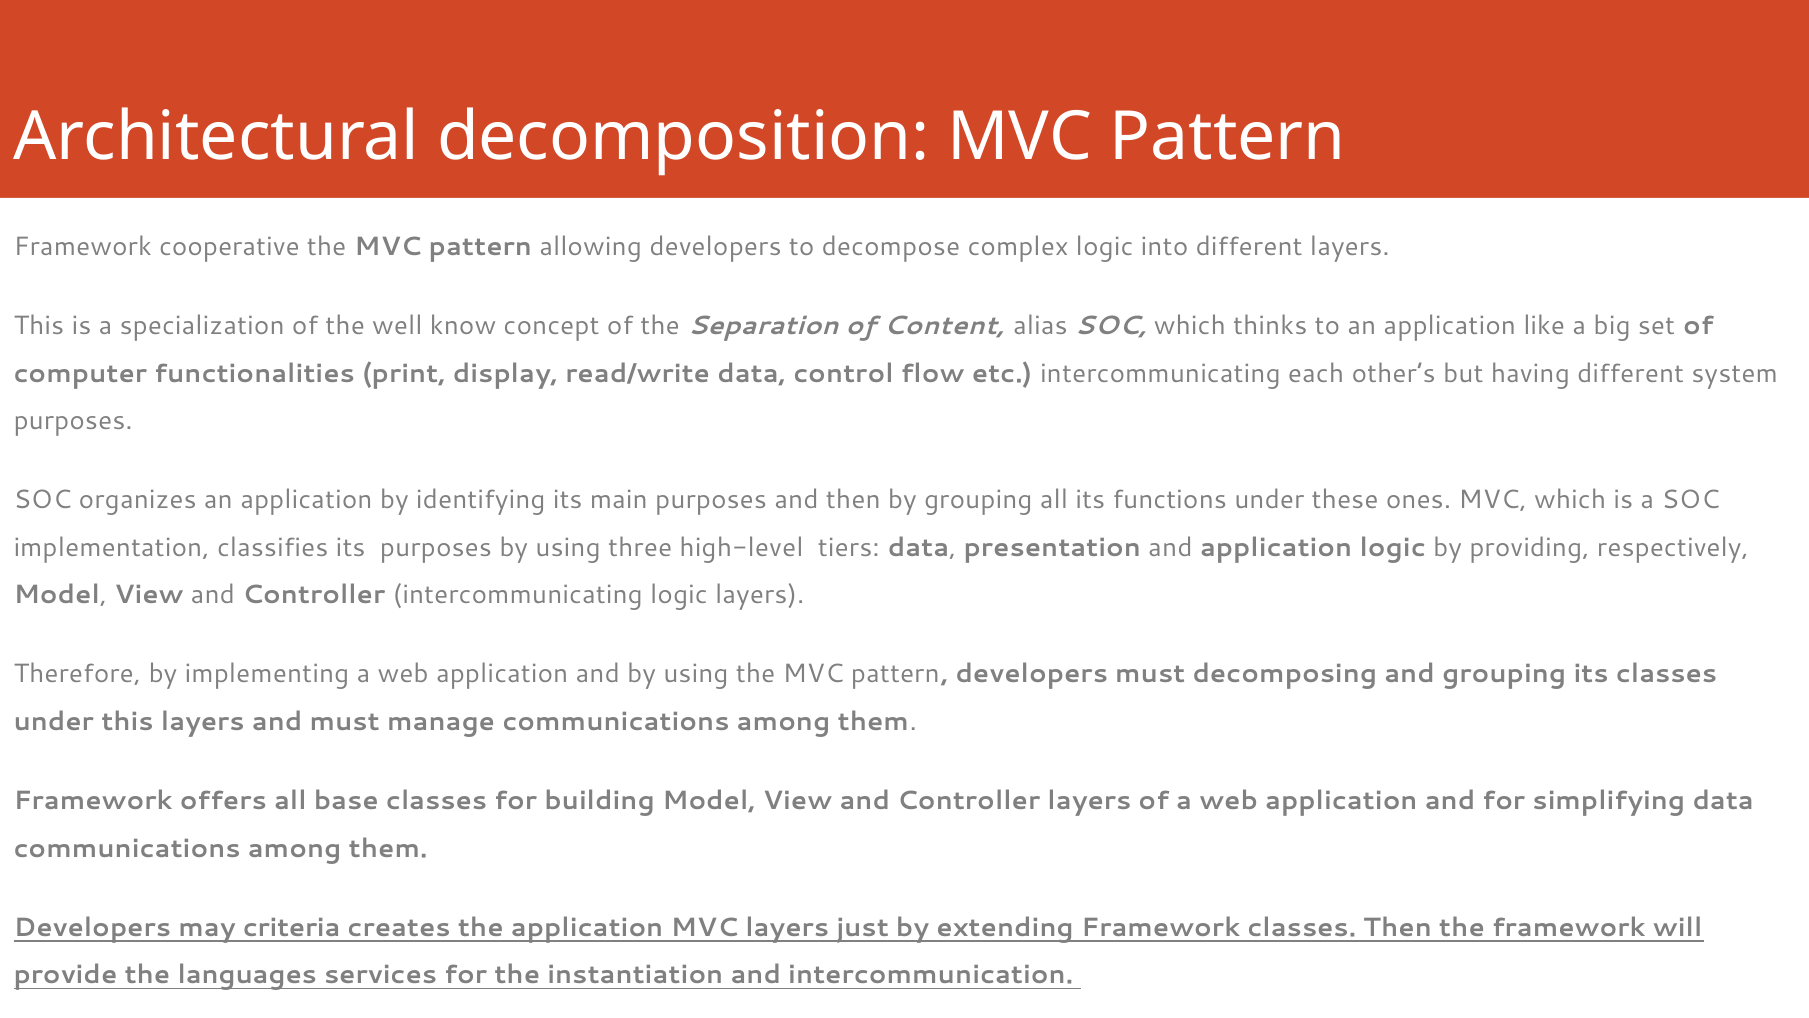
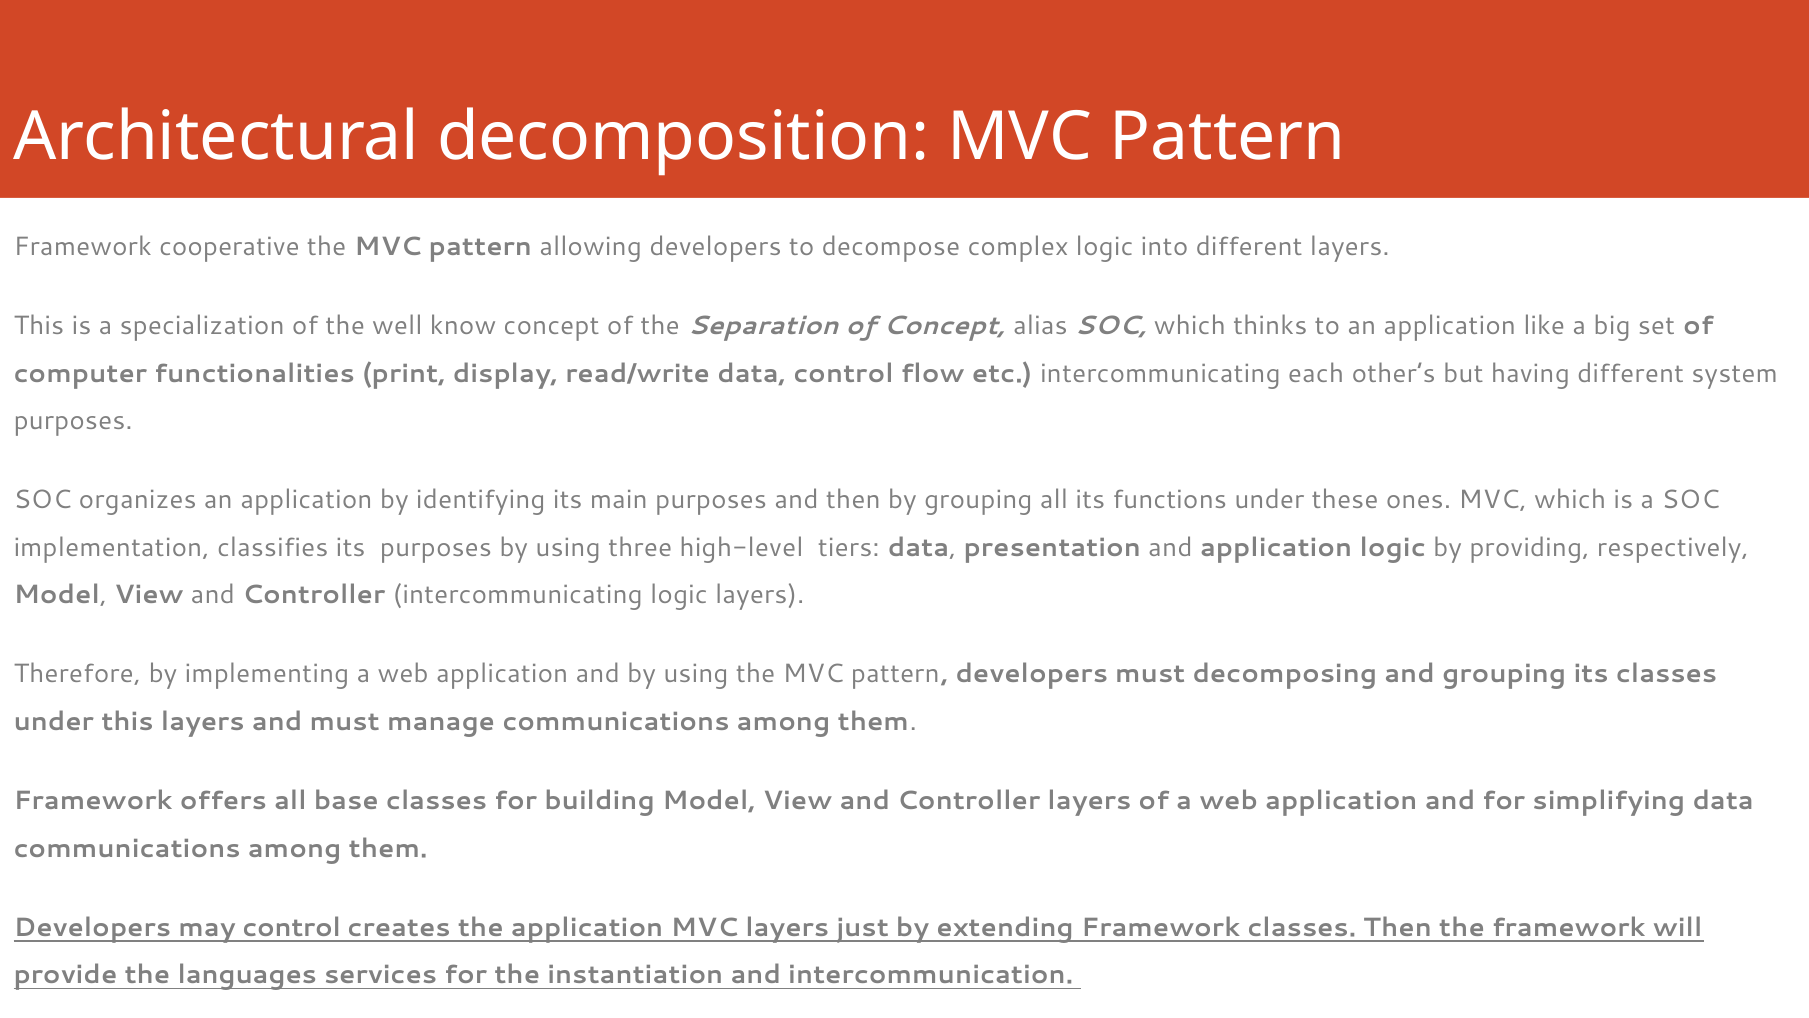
of Content: Content -> Concept (944, 326)
may criteria: criteria -> control (292, 927)
